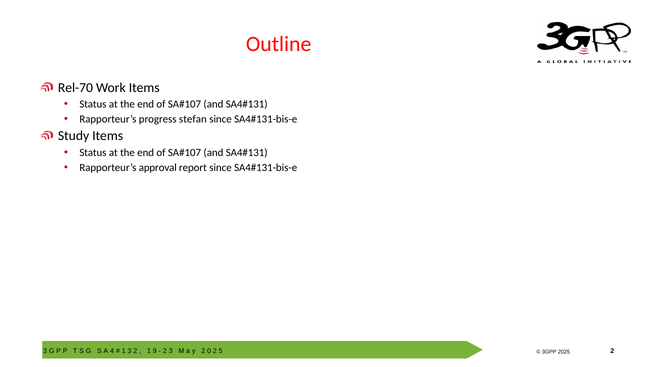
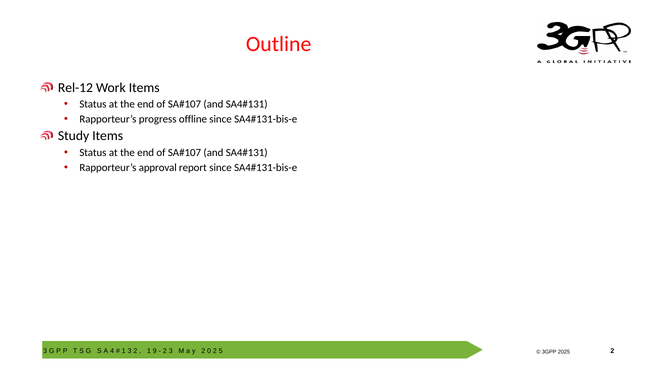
Rel-70: Rel-70 -> Rel-12 (75, 88)
stefan: stefan -> offline (193, 119)
